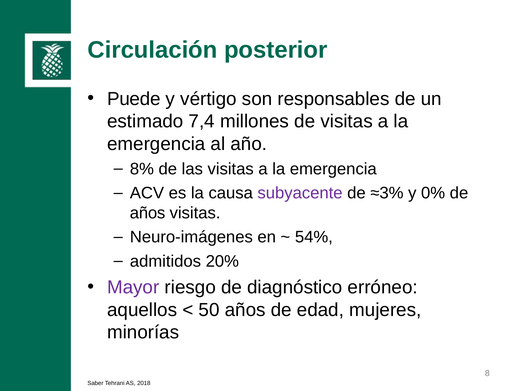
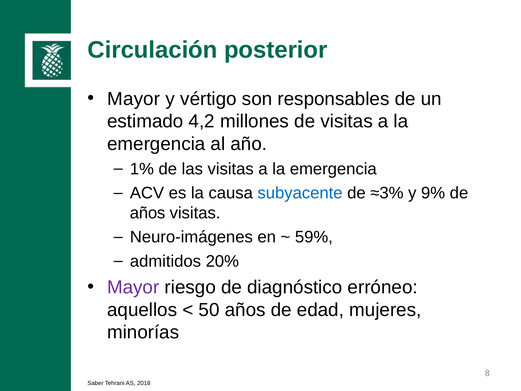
Puede: Puede -> Mayor (134, 99)
7,4: 7,4 -> 4,2 (202, 121)
8%: 8% -> 1% (142, 169)
subyacente colour: purple -> blue (300, 193)
0%: 0% -> 9% (433, 193)
54%: 54% -> 59% (314, 237)
